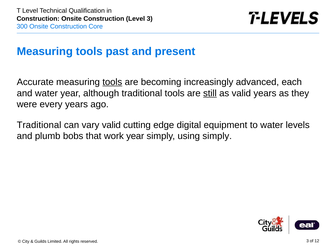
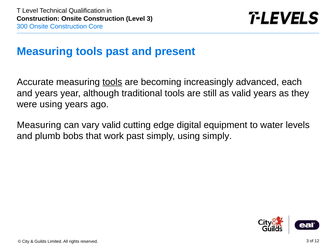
and water: water -> years (46, 93)
still underline: present -> none (210, 93)
were every: every -> using (51, 104)
Traditional: Traditional -> Measuring (39, 125)
work year: year -> past (135, 136)
